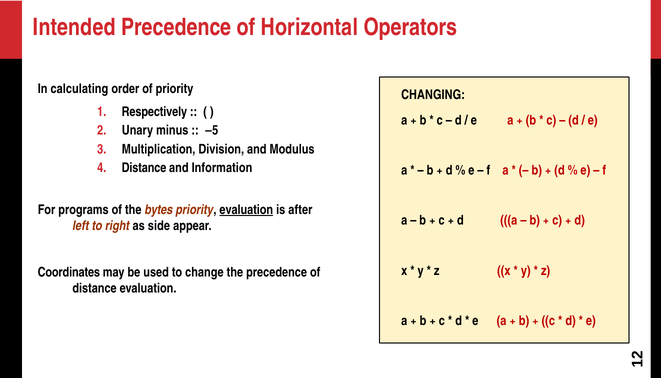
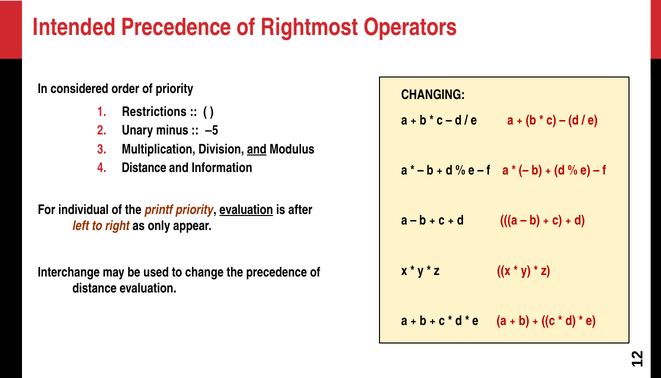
Horizontal: Horizontal -> Rightmost (309, 27)
calculating: calculating -> considered (79, 89)
Respectively: Respectively -> Restrictions (154, 112)
and underline: none -> present (257, 149)
programs: programs -> individual (84, 210)
bytes: bytes -> printf (159, 210)
side: side -> only (159, 226)
Coordinates: Coordinates -> Interchange (69, 272)
